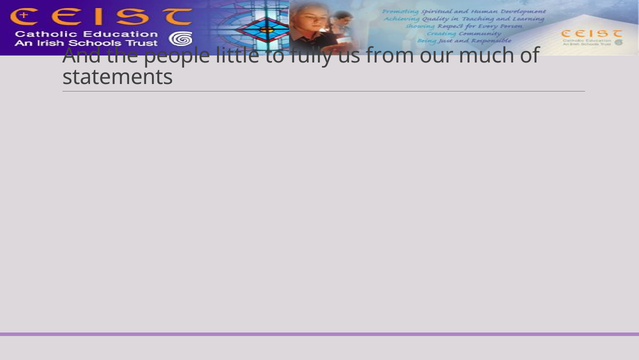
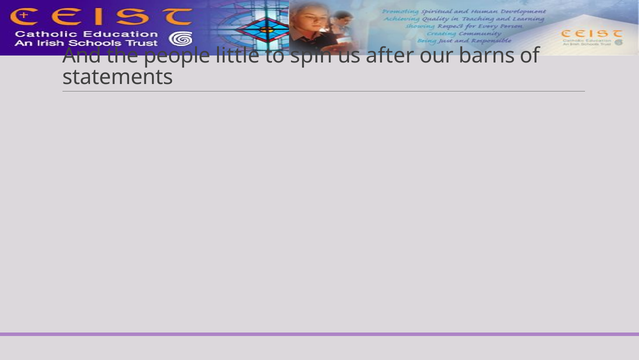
fully: fully -> spin (311, 55)
from: from -> after (390, 55)
much: much -> barns (487, 55)
